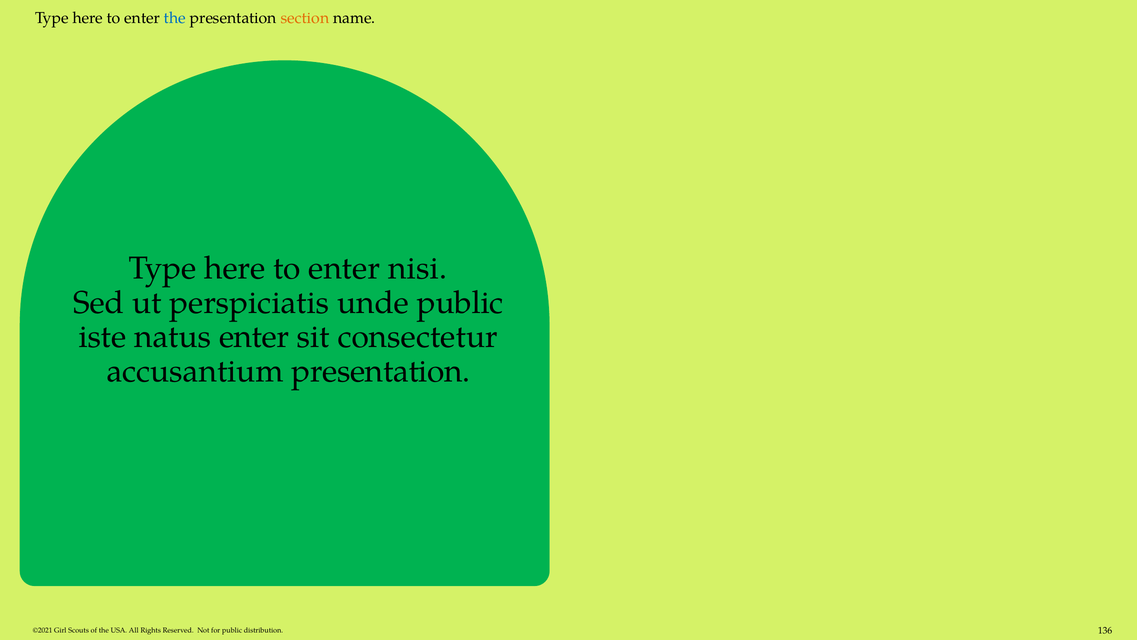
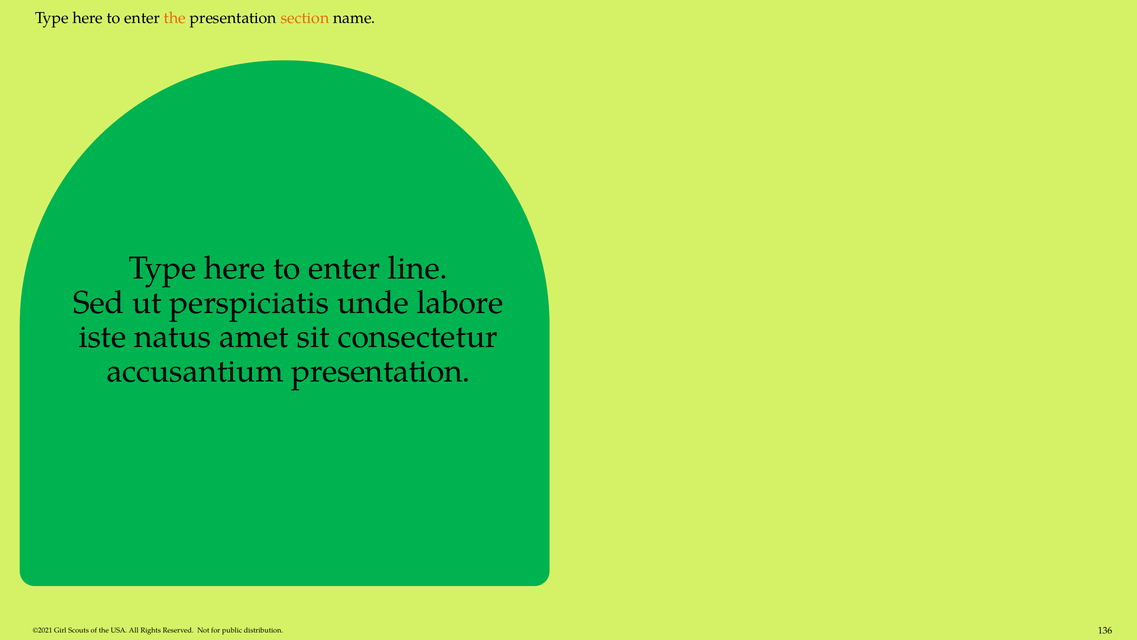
the colour: blue -> orange (175, 18)
nisi: nisi -> line (418, 268)
unde public: public -> labore (460, 303)
natus enter: enter -> amet (254, 337)
